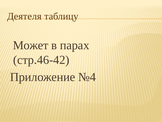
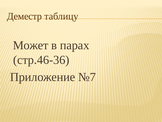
Деятеля: Деятеля -> Деместр (24, 16)
стр.46-42: стр.46-42 -> стр.46-36 (41, 60)
№4: №4 -> №7 (87, 77)
